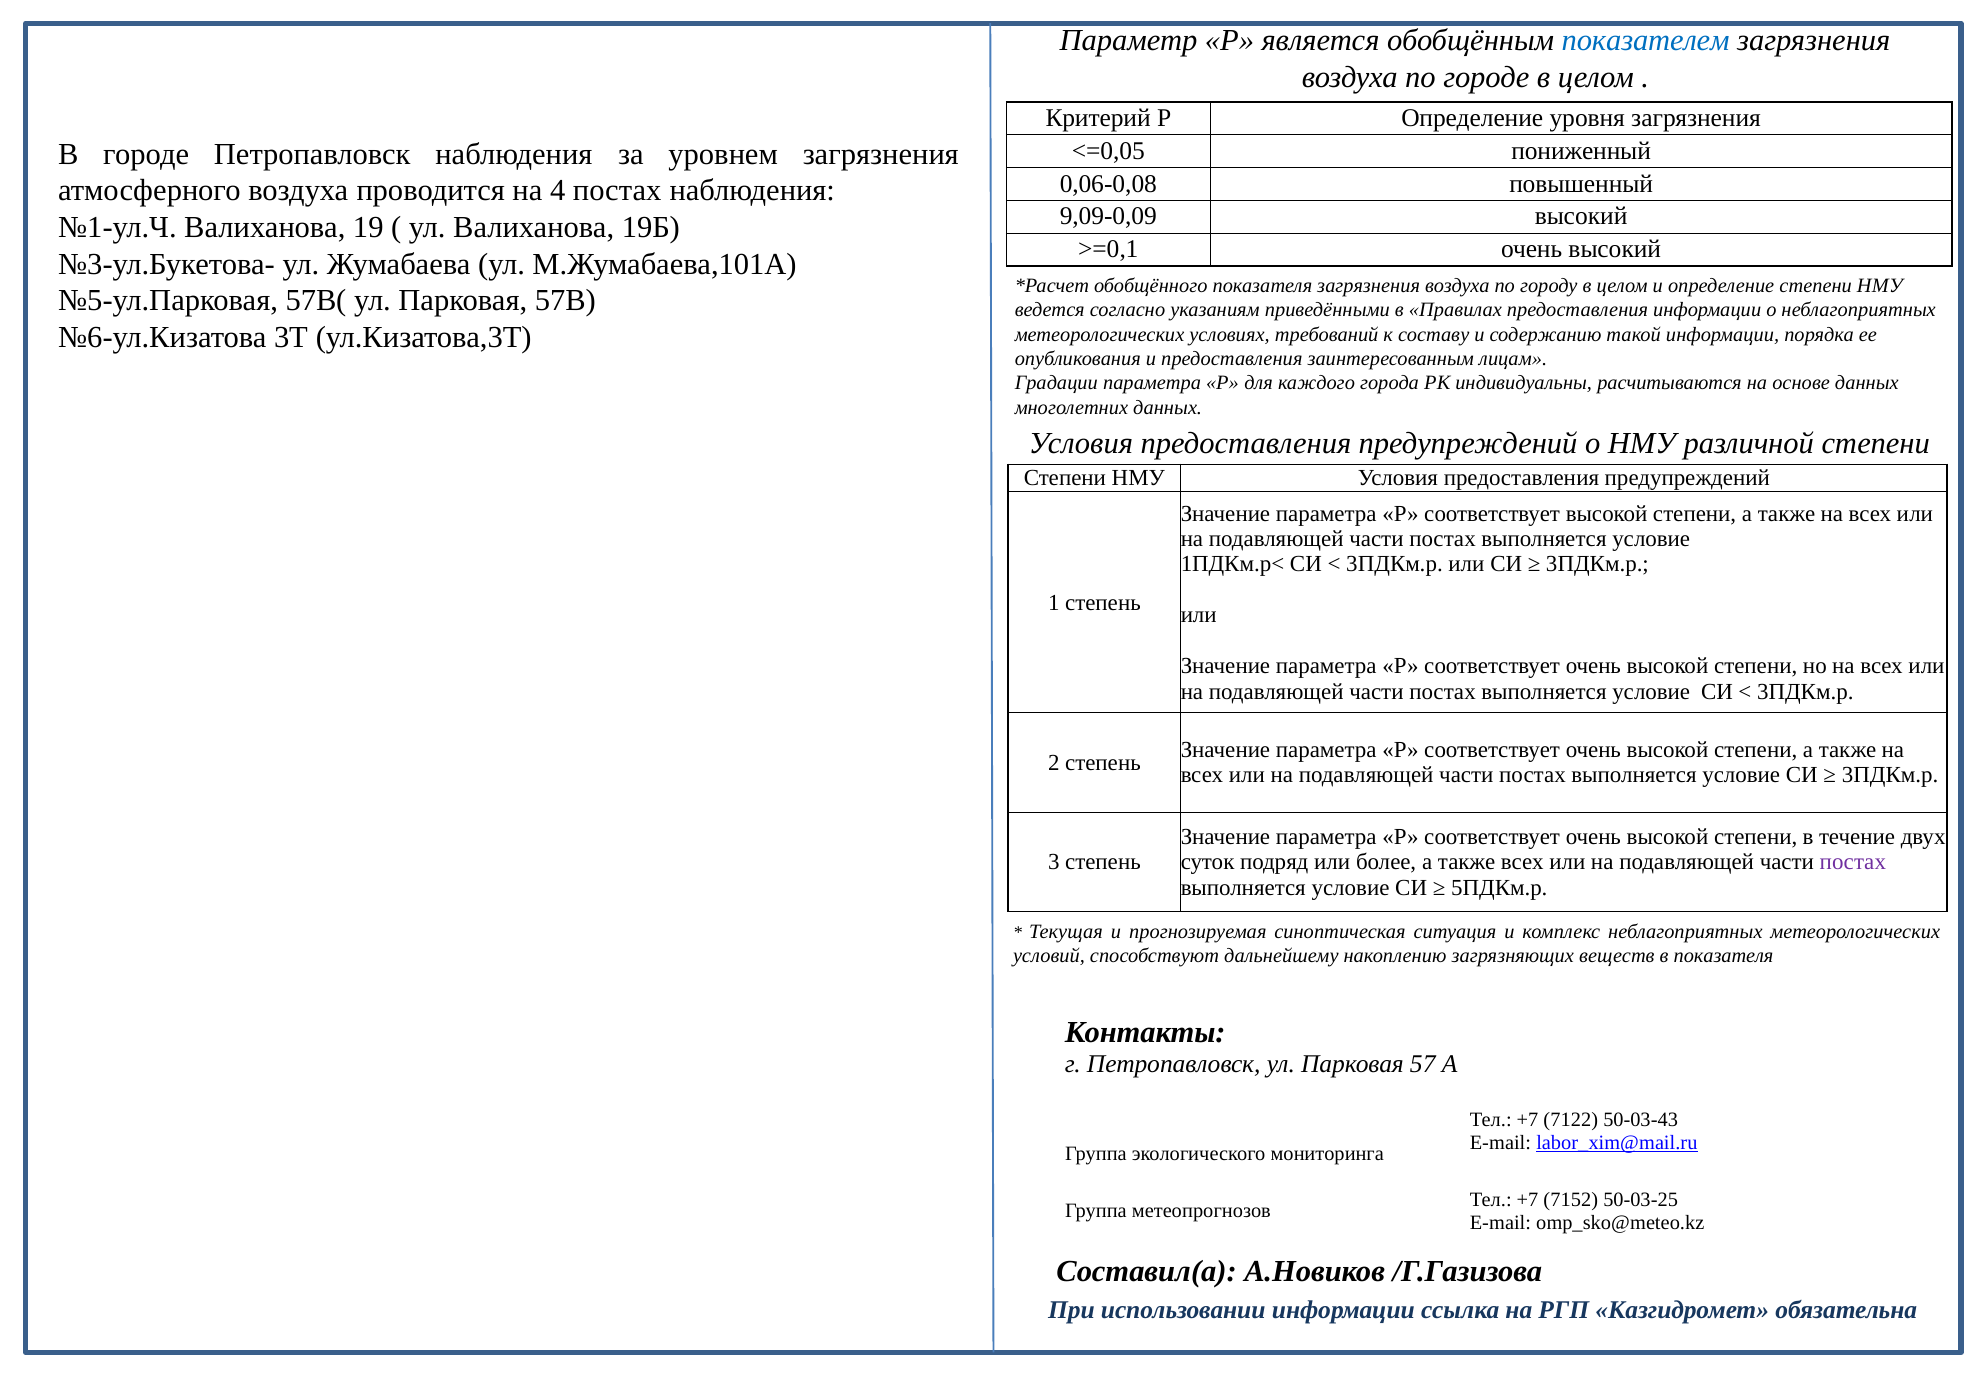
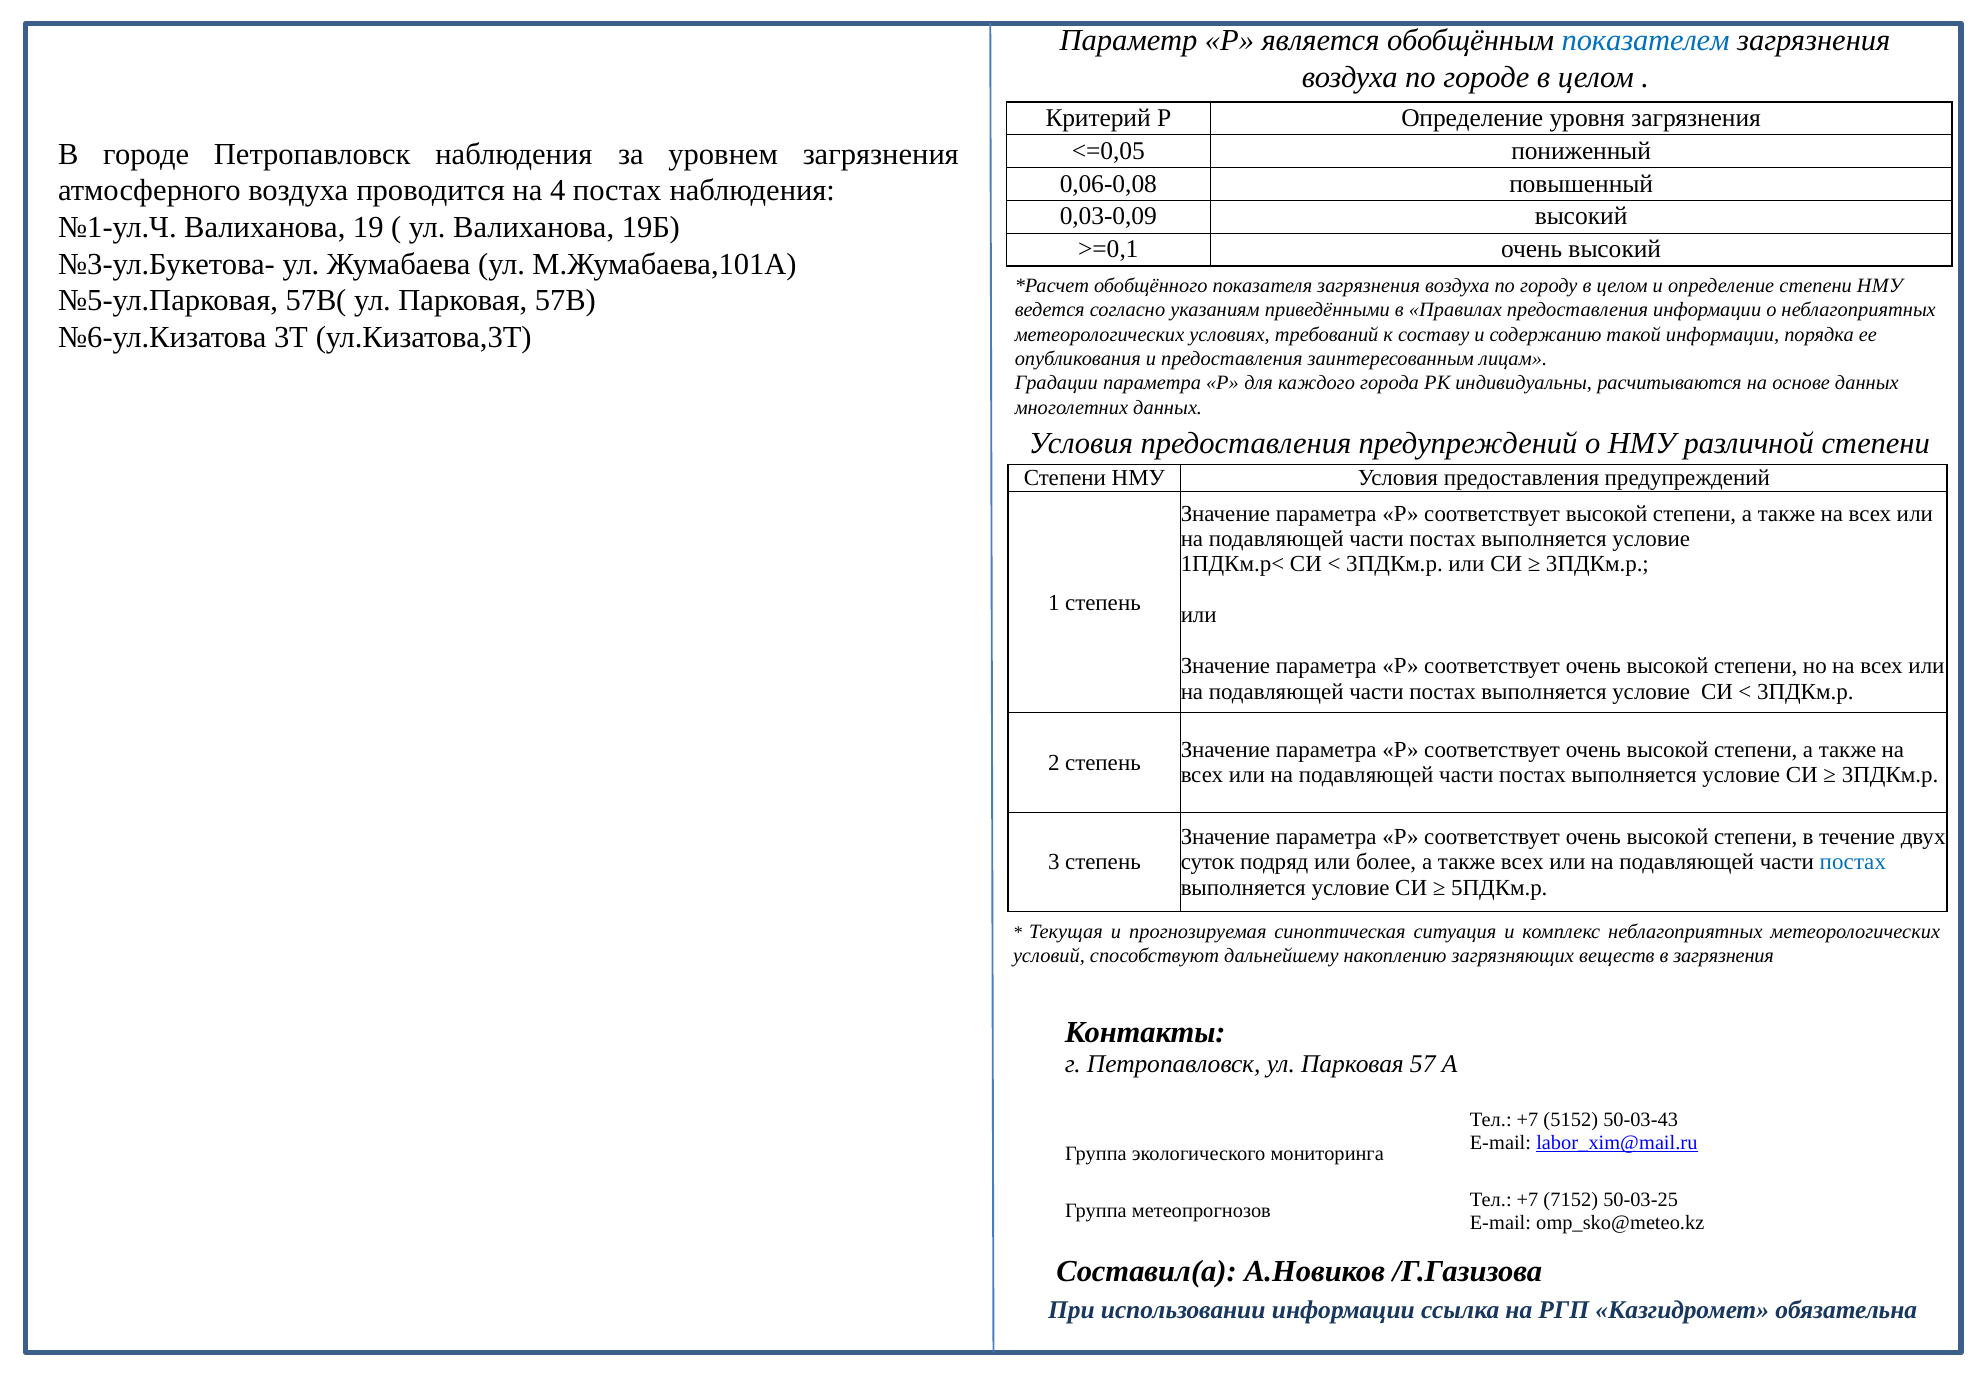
9,09-0,09: 9,09-0,09 -> 0,03-0,09 (1108, 217)
постах colour: purple -> blue (1853, 862)
в показателя: показателя -> загрязнения (1724, 956)
7122: 7122 -> 5152 (1571, 1120)
